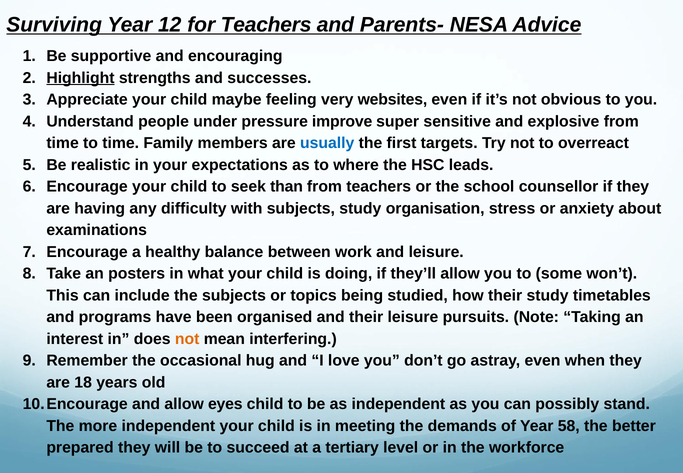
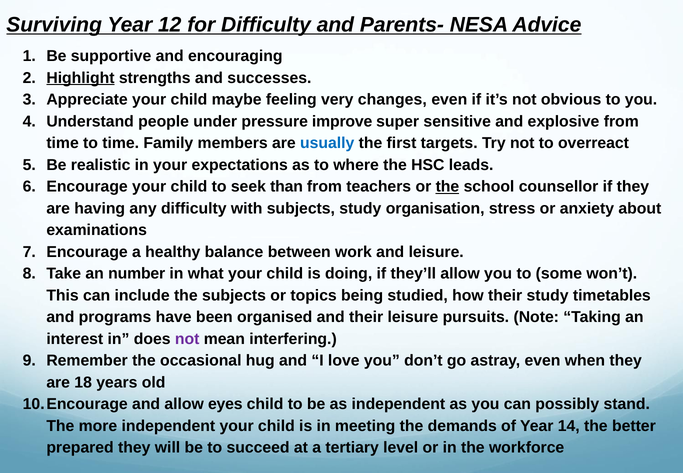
for Teachers: Teachers -> Difficulty (266, 25)
websites: websites -> changes (392, 100)
the underline: none -> present (447, 187)
posters: posters -> number (137, 274)
not colour: orange -> purple (187, 339)
58: 58 -> 14 (569, 426)
